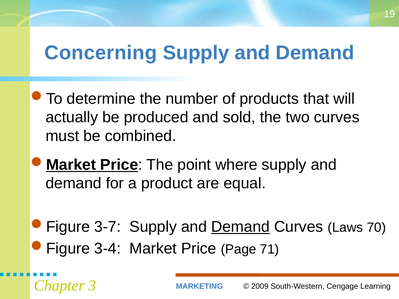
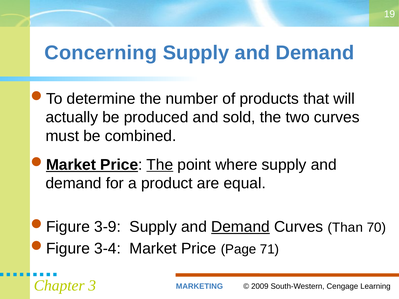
The underline: none -> present (160, 165)
3-7: 3-7 -> 3-9 (108, 227)
Laws: Laws -> Than (345, 228)
